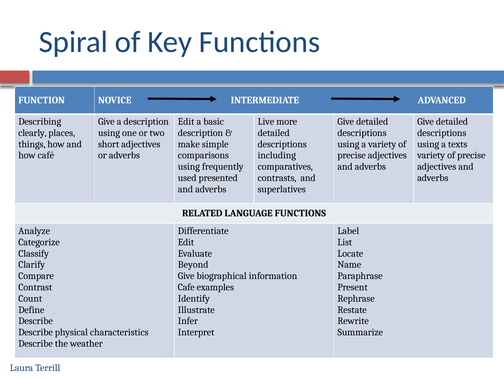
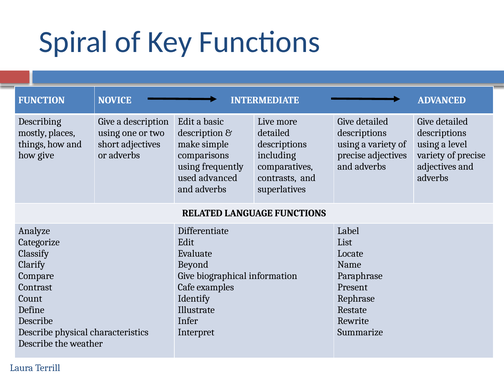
clearly: clearly -> mostly (32, 133)
texts: texts -> level (458, 144)
how café: café -> give (46, 155)
used presented: presented -> advanced (218, 178)
